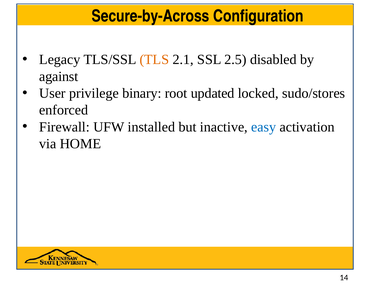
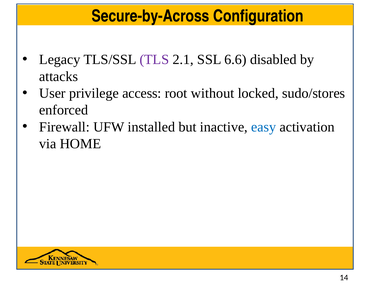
TLS colour: orange -> purple (154, 60)
2.5: 2.5 -> 6.6 (235, 60)
against: against -> attacks (59, 76)
binary: binary -> access (142, 93)
updated: updated -> without (213, 93)
